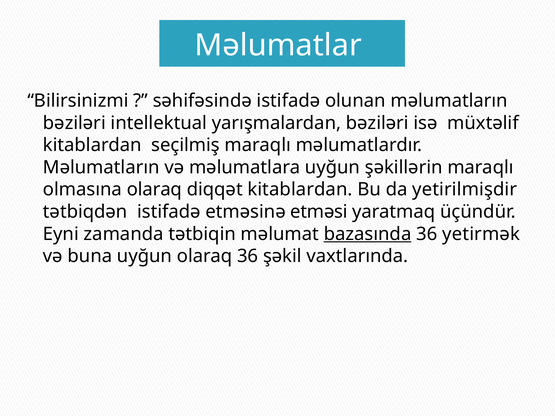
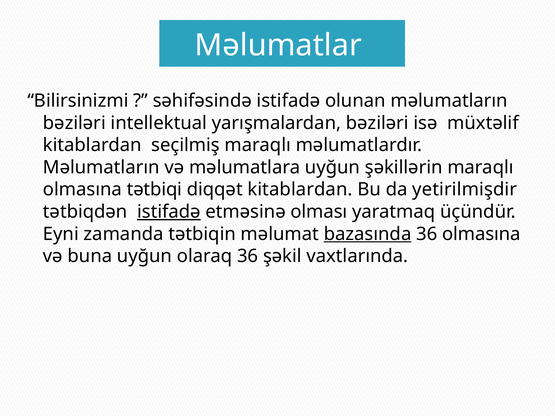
olmasına olaraq: olaraq -> tətbiqi (154, 190)
istifadə underline: none -> present (169, 212)
etməsi: etməsi -> olması (319, 212)
36 yetirmək: yetirmək -> olmasına (481, 234)
